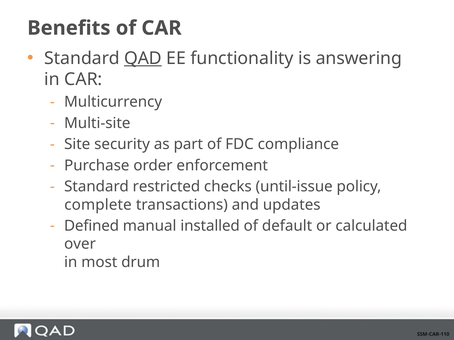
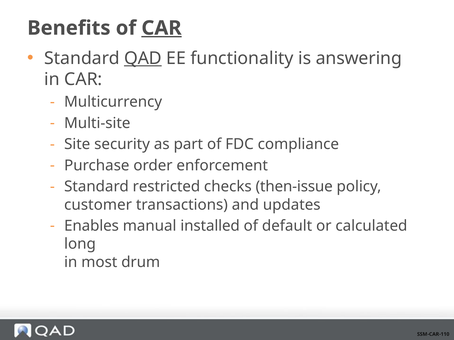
CAR underline: none -> present (161, 28)
until-issue: until-issue -> then-issue (294, 187)
complete: complete -> customer (98, 205)
Defined: Defined -> Enables (92, 226)
over: over -> long (80, 244)
